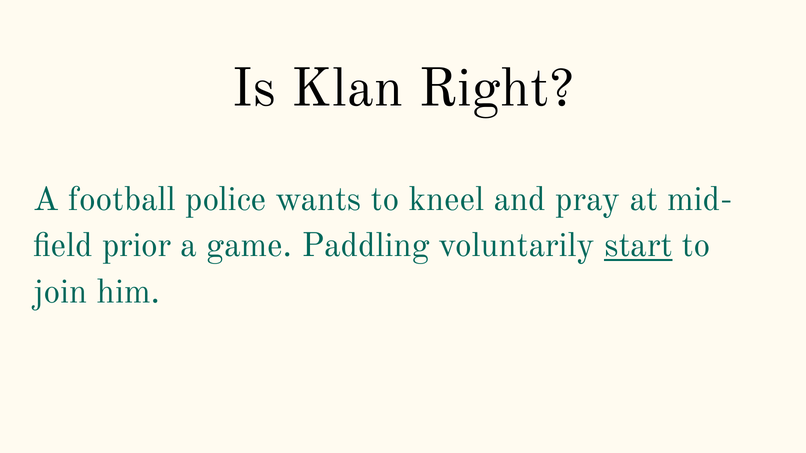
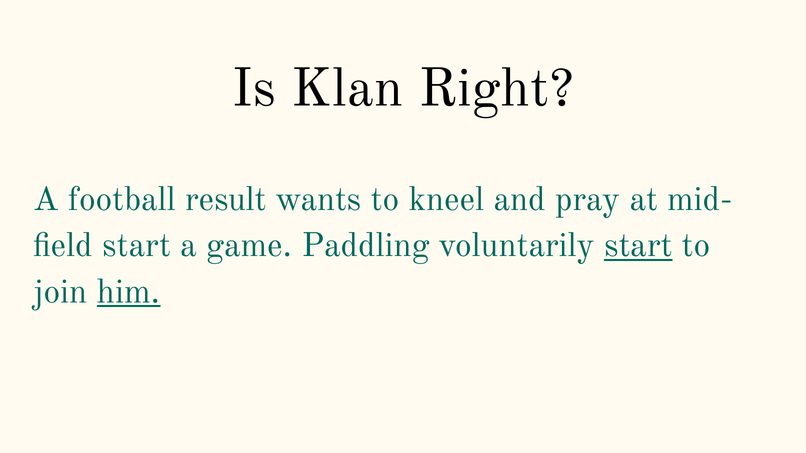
police: police -> result (226, 199)
prior: prior -> start (136, 246)
him underline: none -> present (129, 292)
